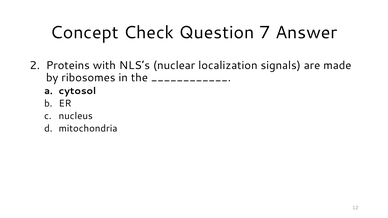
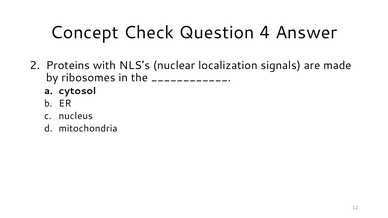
7: 7 -> 4 (265, 33)
